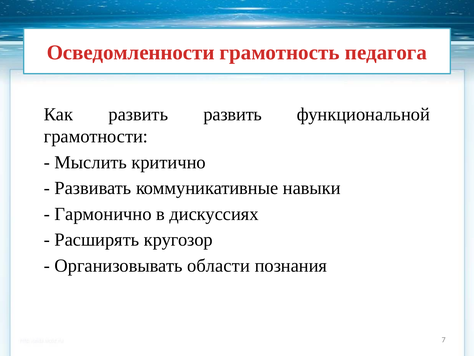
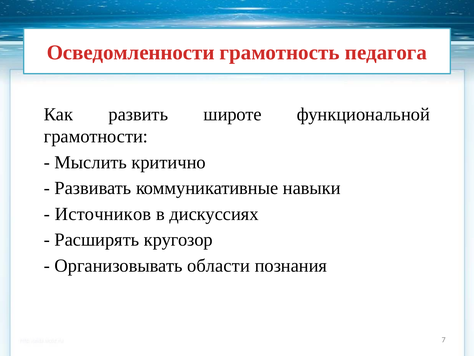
развить развить: развить -> широте (233, 114)
Гармонично: Гармонично -> Источников (103, 214)
